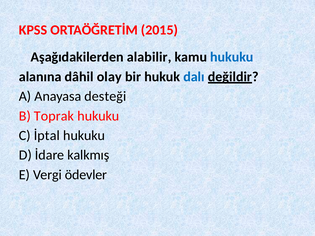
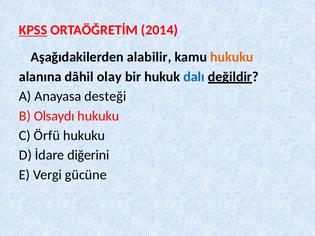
KPSS underline: none -> present (33, 30)
2015: 2015 -> 2014 (159, 30)
hukuku colour: blue -> orange (232, 57)
Toprak: Toprak -> Olsaydı (54, 116)
İptal: İptal -> Örfü (47, 136)
kalkmış: kalkmış -> diğerini (88, 155)
ödevler: ödevler -> gücüne (86, 175)
